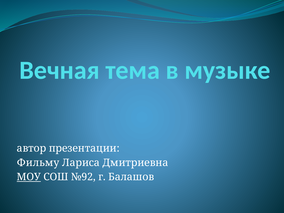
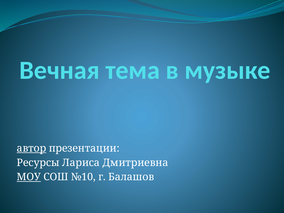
автор underline: none -> present (31, 148)
Фильму: Фильму -> Ресурсы (38, 163)
№92: №92 -> №10 (83, 177)
